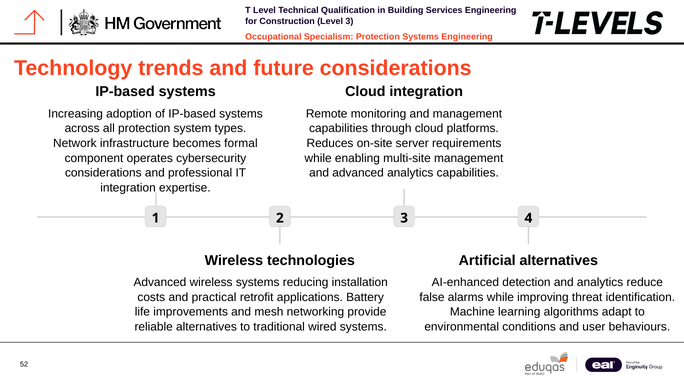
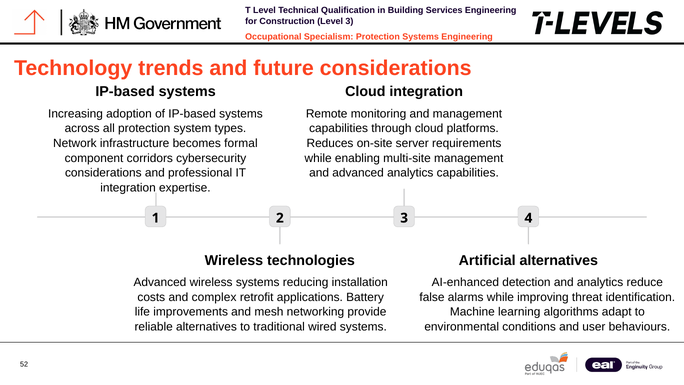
operates: operates -> corridors (150, 158)
practical: practical -> complex (214, 297)
